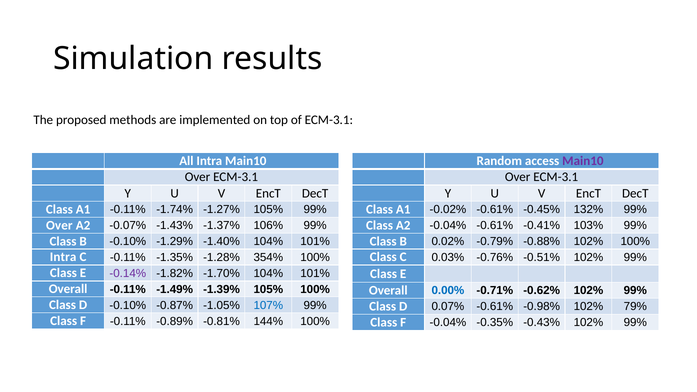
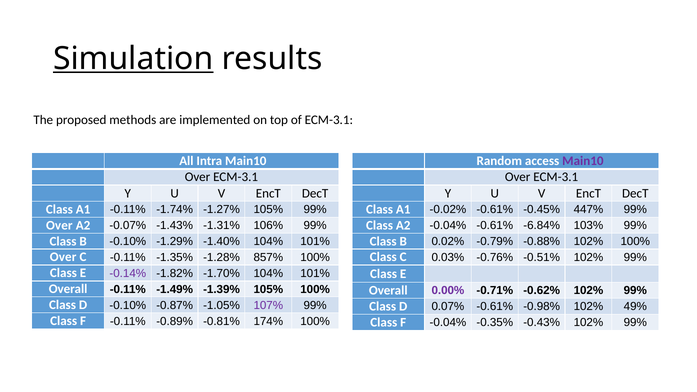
Simulation underline: none -> present (133, 59)
132%: 132% -> 447% (588, 210)
-1.37%: -1.37% -> -1.31% (221, 225)
-0.41%: -0.41% -> -6.84% (542, 225)
Intra: Intra -> Over (63, 257)
354%: 354% -> 857% (268, 257)
0.00% colour: blue -> purple (448, 291)
107% colour: blue -> purple (268, 305)
79%: 79% -> 49% (635, 307)
144%: 144% -> 174% (268, 321)
